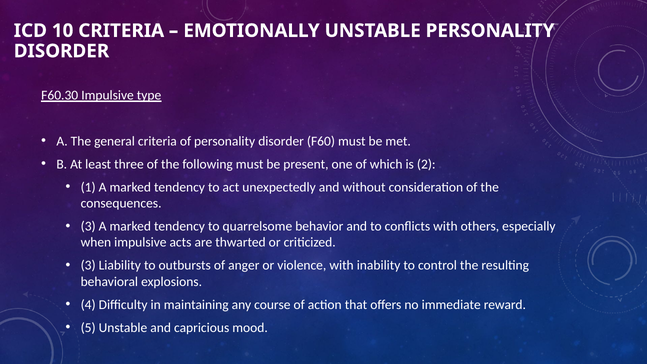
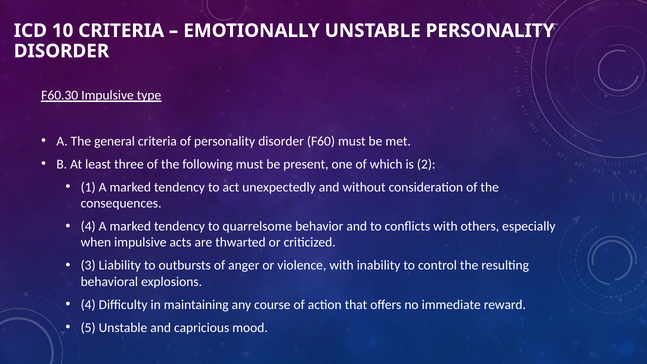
3: 3 -> 4 (88, 226)
